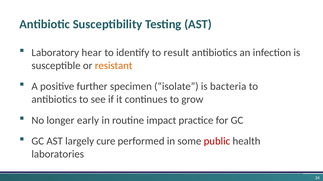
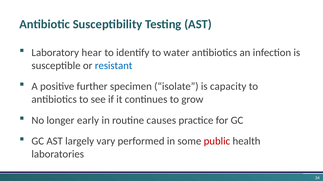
result: result -> water (176, 53)
resistant colour: orange -> blue (114, 66)
bacteria: bacteria -> capacity (228, 87)
impact: impact -> causes (161, 121)
cure: cure -> vary (106, 142)
